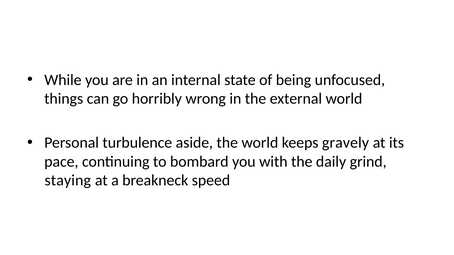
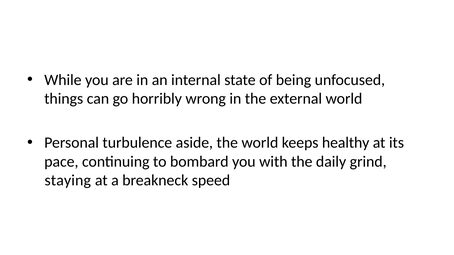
gravely: gravely -> healthy (346, 143)
